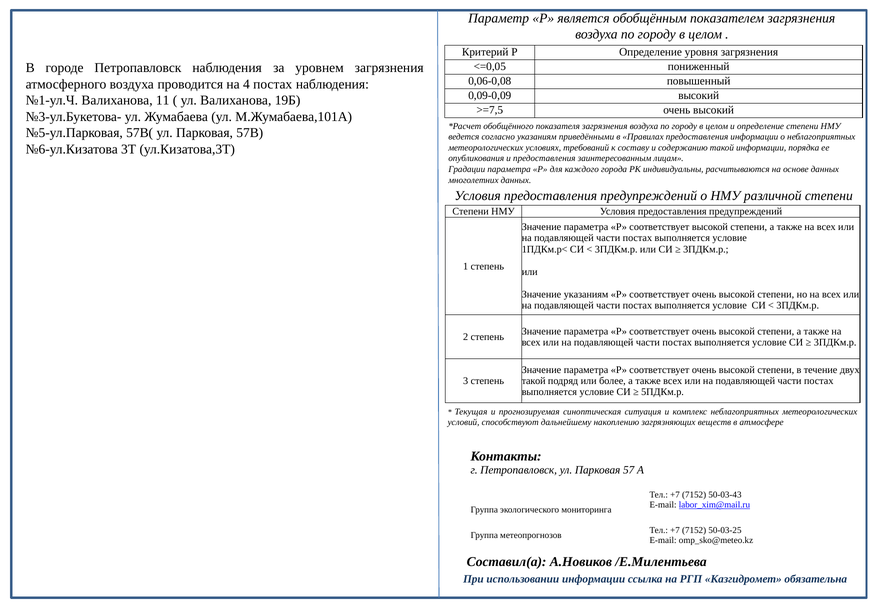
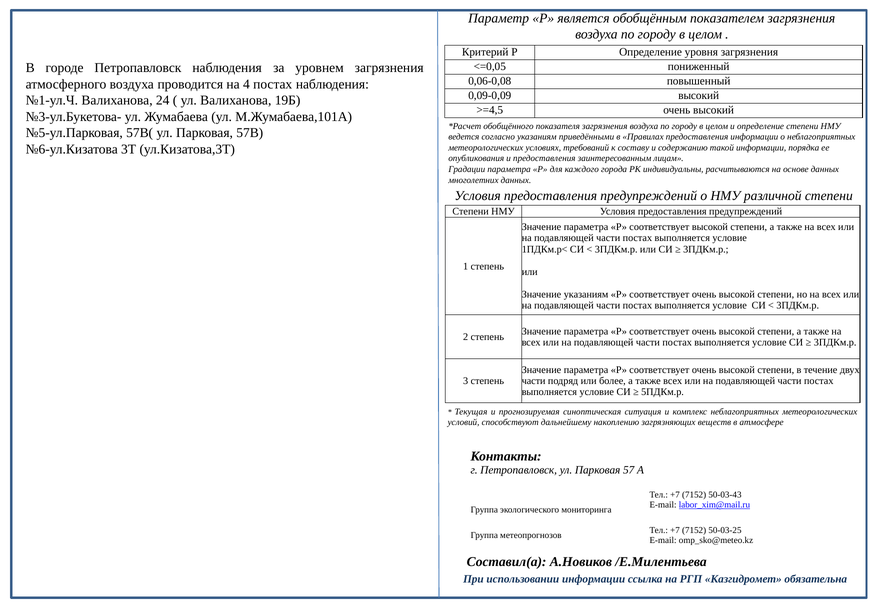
11: 11 -> 24 (163, 100)
>=7,5: >=7,5 -> >=4,5 (490, 110)
такой: такой -> части (534, 381)
